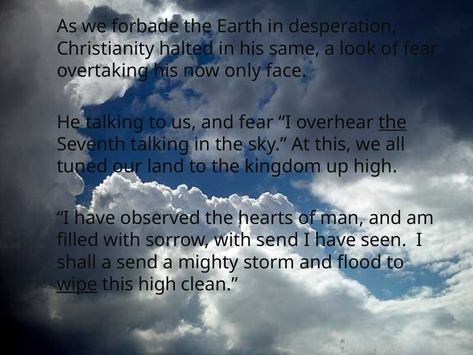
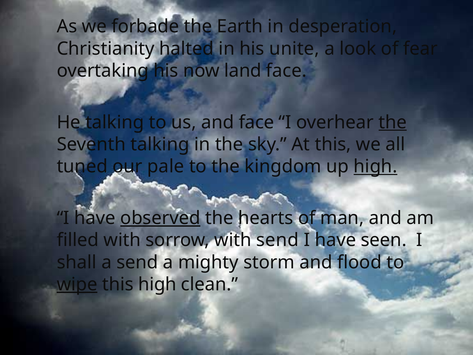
same: same -> unite (294, 49)
only: only -> land (243, 71)
and fear: fear -> face (256, 122)
land: land -> pale (166, 166)
high underline: none -> present (375, 166)
observed underline: none -> present (160, 218)
